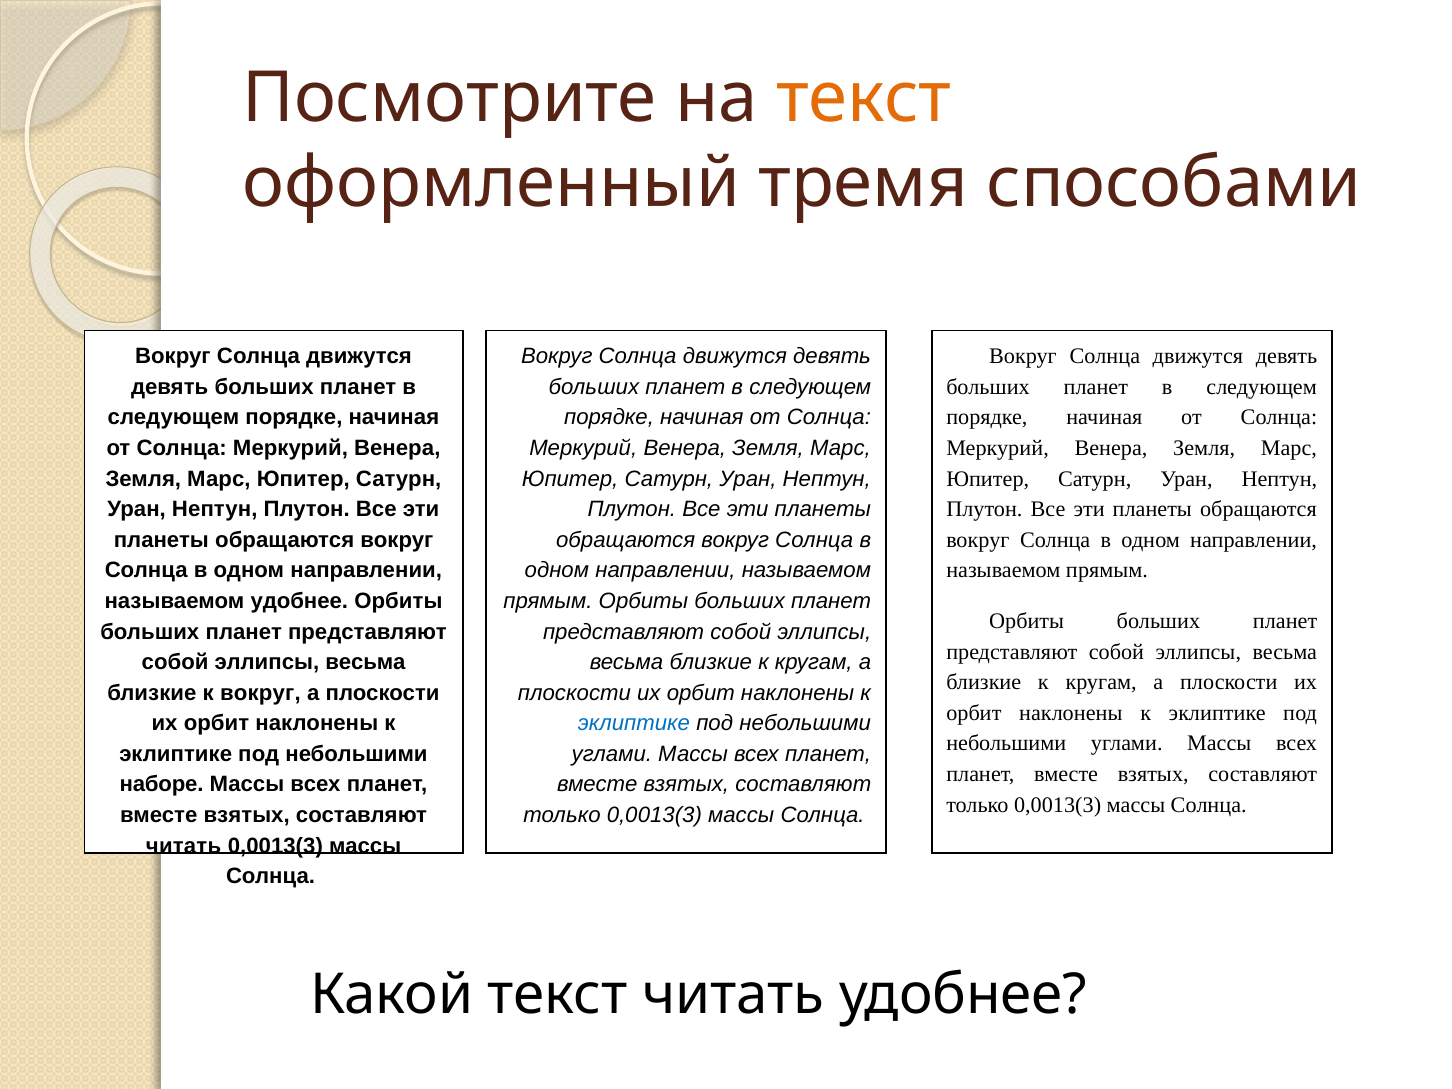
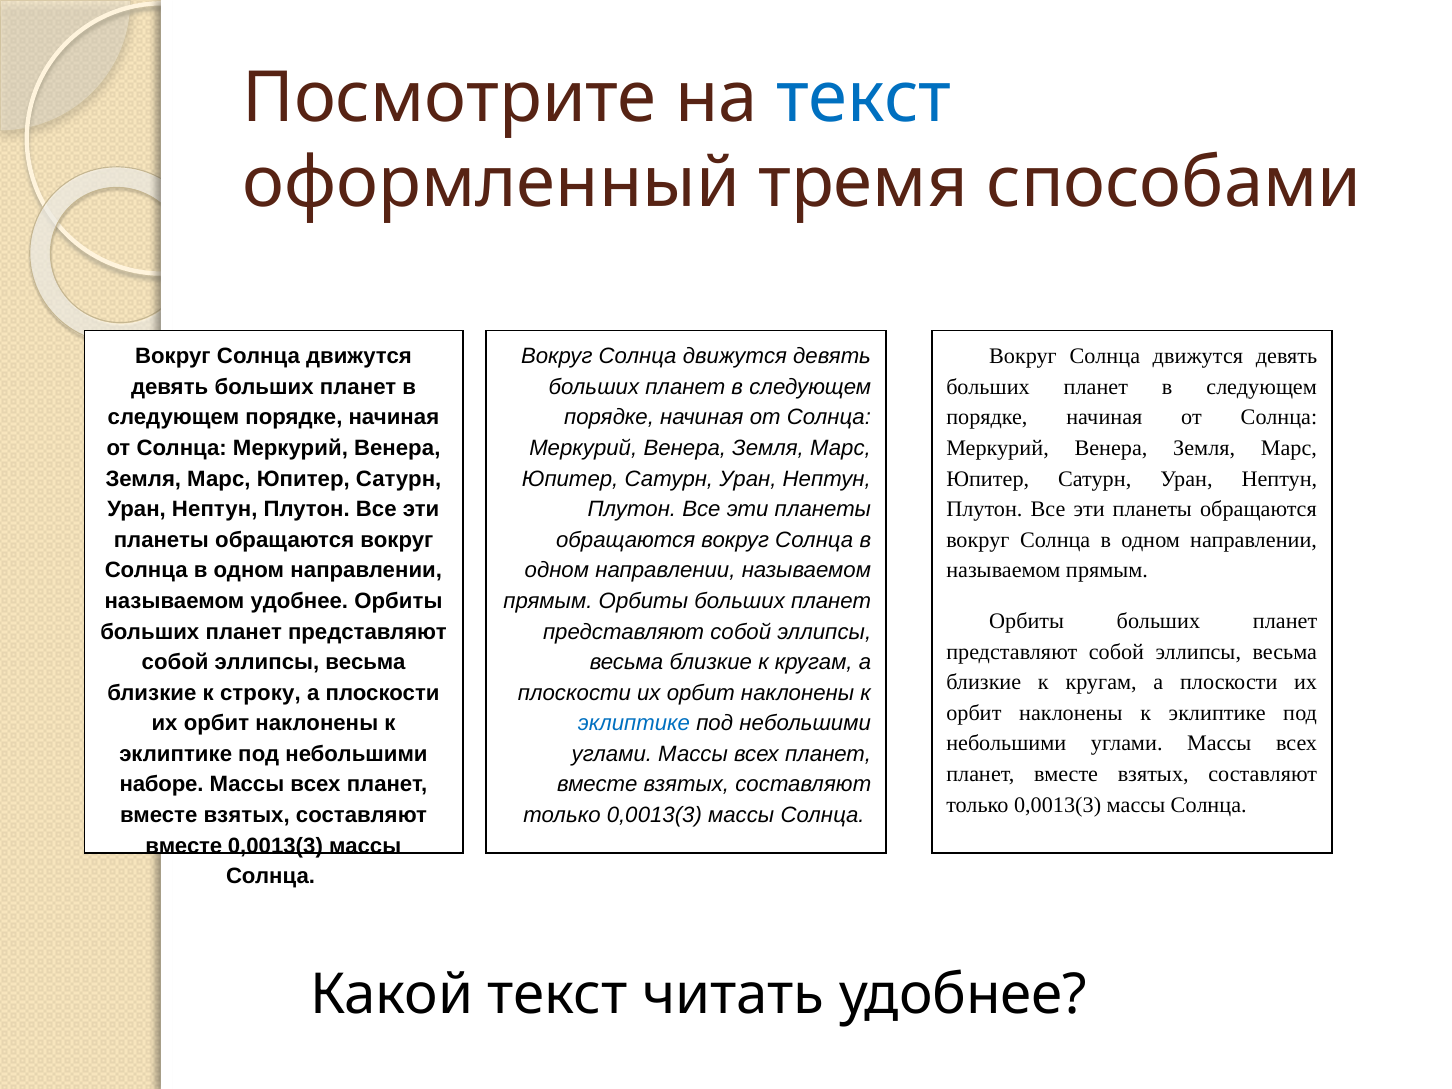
текст colour: orange -> blue (864, 98)
к вокруг: вокруг -> строку (260, 693)
читать: читать -> вместе (184, 846)
